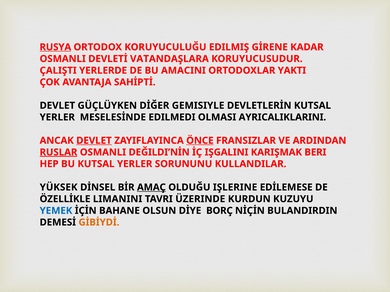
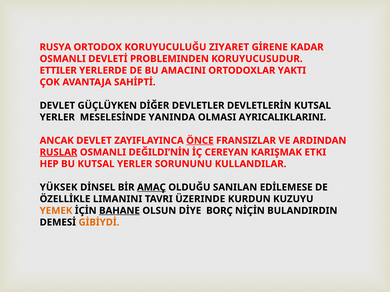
RUSYA underline: present -> none (55, 47)
EDILMIŞ: EDILMIŞ -> ZIYARET (229, 47)
VATANDAŞLARA: VATANDAŞLARA -> PROBLEMINDEN (169, 59)
ÇALIŞTI: ÇALIŞTI -> ETTILER (58, 71)
GEMISIYLE: GEMISIYLE -> DEVLETLER (198, 106)
EDILMEDI: EDILMEDI -> YANINDA (172, 117)
DEVLET underline: present -> none (94, 141)
IŞGALINI: IŞGALINI -> CEREYAN (227, 152)
BERI: BERI -> ETKI (315, 152)
IŞLERINE: IŞLERINE -> SANILAN (235, 188)
YEMEK colour: blue -> orange (56, 211)
BAHANE underline: none -> present (119, 211)
